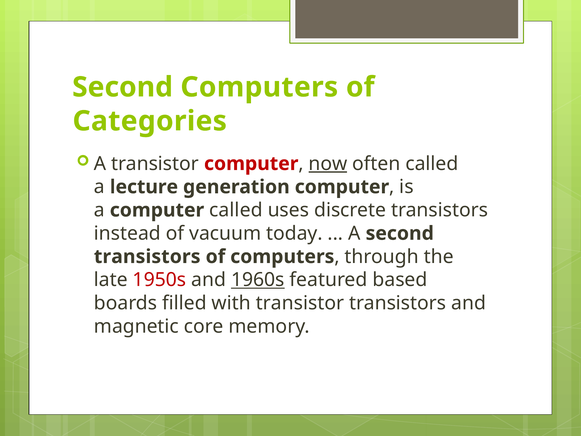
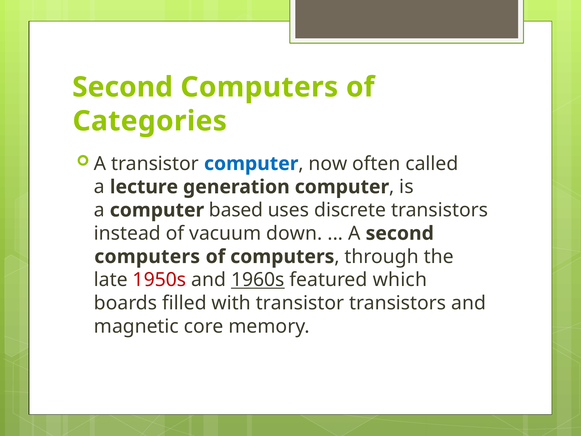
computer colour: red -> blue (251, 164)
now underline: present -> none (328, 164)
computer called: called -> based (236, 210)
today: today -> down (294, 233)
transistors: transistors -> computers (147, 256)
based: based -> which (400, 280)
